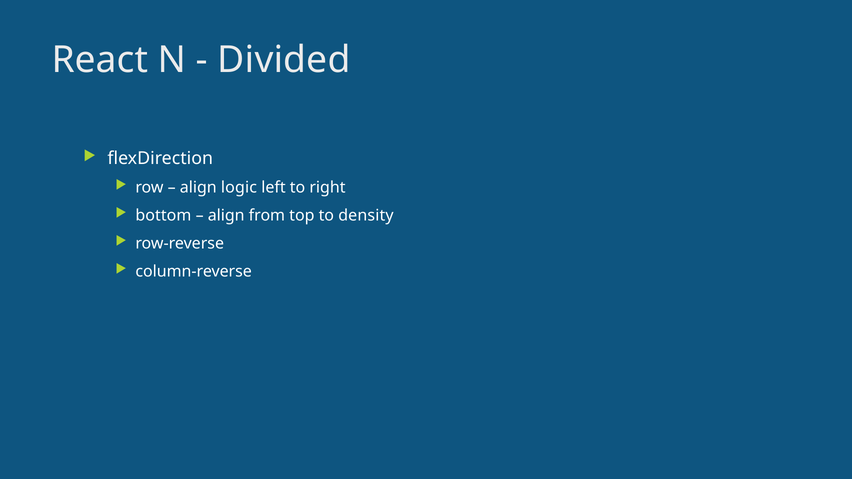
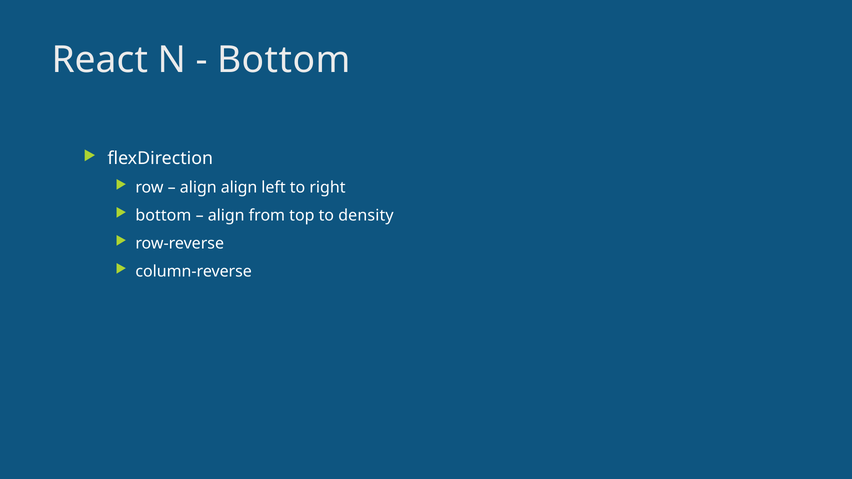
Divided: Divided -> Bottom (284, 60)
align logic: logic -> align (239, 188)
